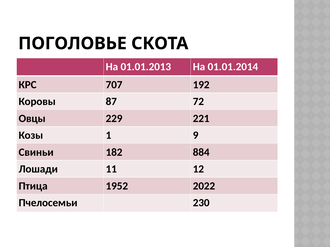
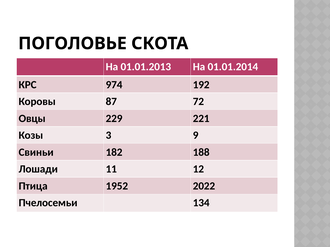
707: 707 -> 974 (114, 85)
1: 1 -> 3 (109, 136)
884: 884 -> 188 (201, 153)
230: 230 -> 134 (201, 203)
